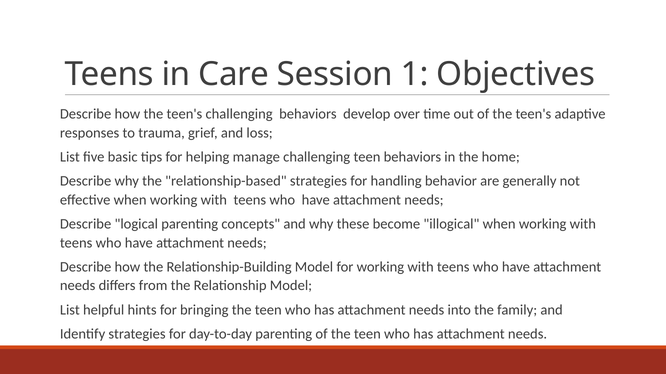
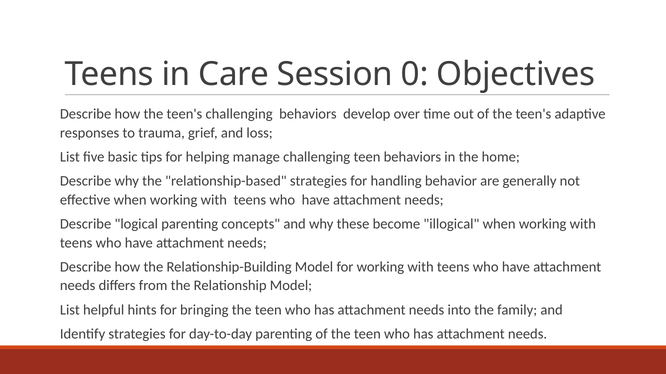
1: 1 -> 0 (415, 75)
